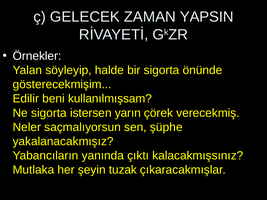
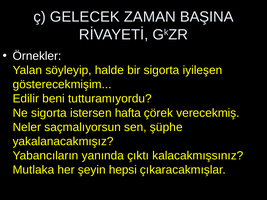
YAPSIN: YAPSIN -> BAŞINA (207, 17)
önünde: önünde -> iyileşen (202, 70)
kullanılmışsam: kullanılmışsam -> tutturamıyordu (110, 99)
yarın: yarın -> hafta (128, 113)
tuzak: tuzak -> hepsi (123, 170)
